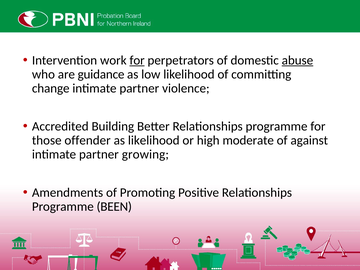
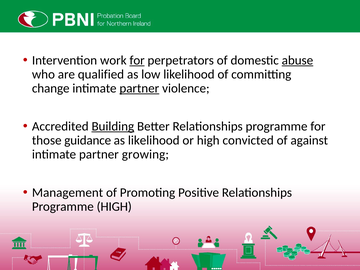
guidance: guidance -> qualified (101, 74)
partner underline: none -> present (139, 88)
Building underline: none -> present (113, 126)
offender: offender -> guidance (88, 140)
moderate: moderate -> convicted (248, 140)
Amendments: Amendments -> Management (68, 192)
Programme BEEN: BEEN -> HIGH (114, 207)
